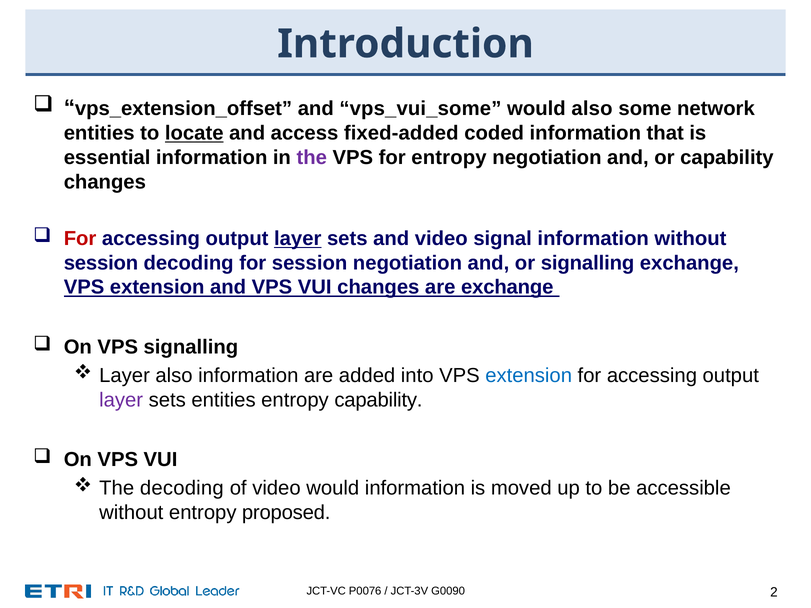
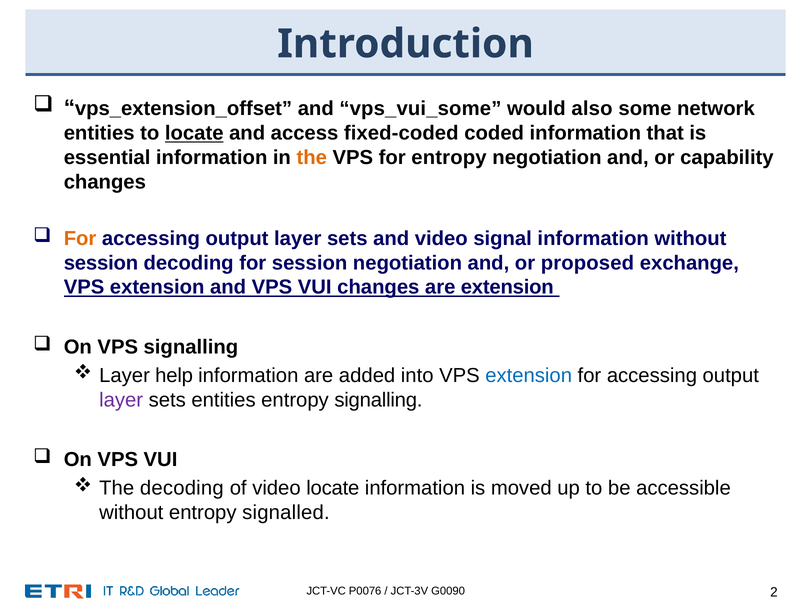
fixed-added: fixed-added -> fixed-coded (401, 133)
the colour: purple -> orange (312, 158)
For colour: red -> orange (80, 239)
layer underline: present -> none (298, 239)
or signalling: signalling -> proposed (587, 263)
are exchange: exchange -> extension (507, 287)
Layer also: also -> help (174, 376)
entropy capability: capability -> signalling (378, 400)
video would: would -> locate (333, 488)
proposed: proposed -> signalled (286, 513)
